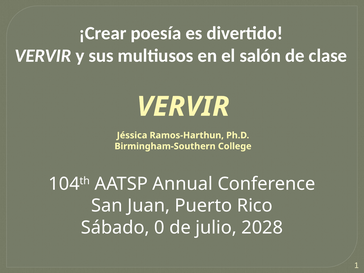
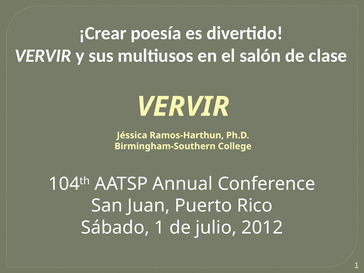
Sábado 0: 0 -> 1 (159, 228)
2028: 2028 -> 2012 (262, 228)
